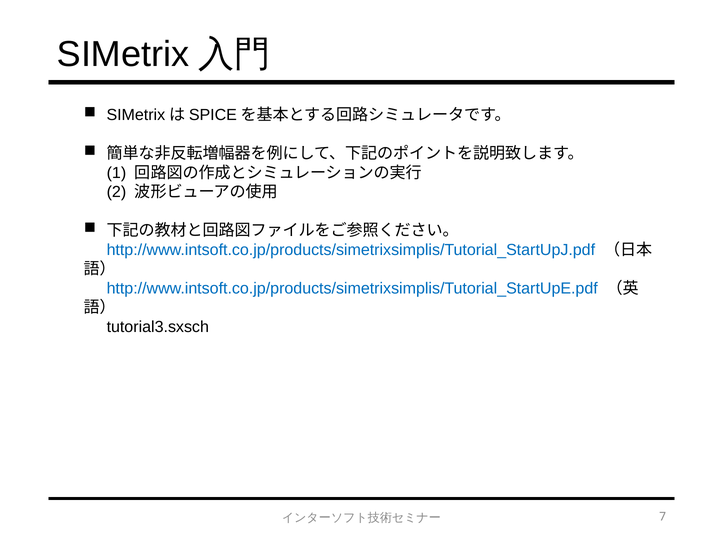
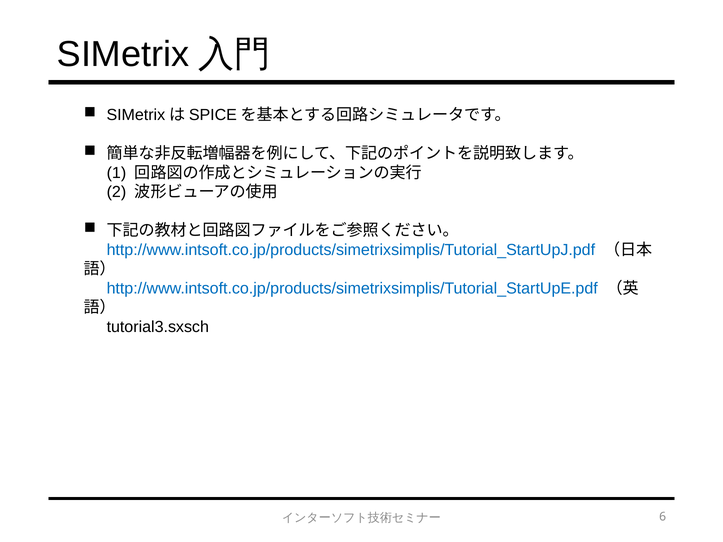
7: 7 -> 6 (663, 517)
